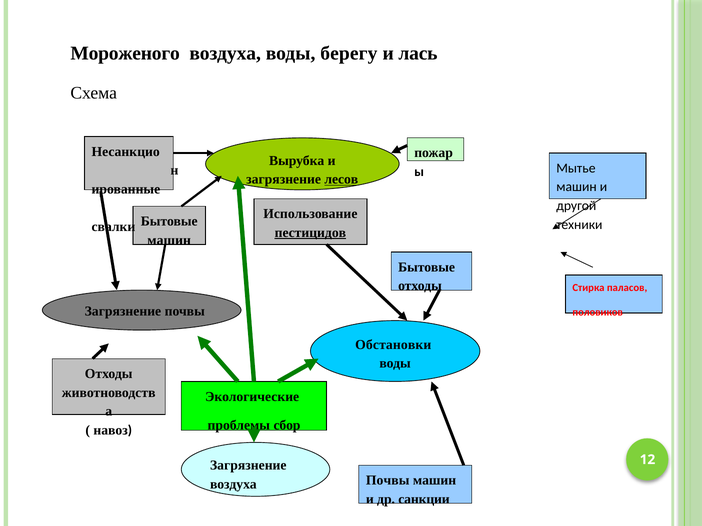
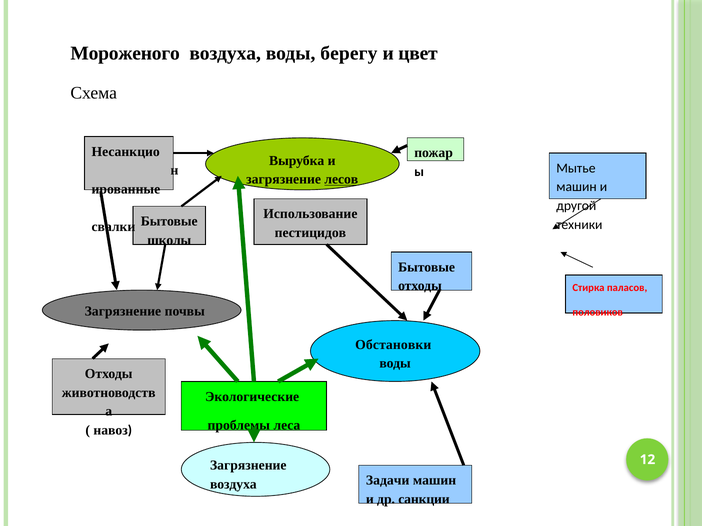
лась: лась -> цвет (418, 53)
пестицидов underline: present -> none (310, 233)
машин: машин -> школы (169, 240)
сбор: сбор -> леса (287, 426)
Почвы: Почвы -> Задачи (388, 481)
